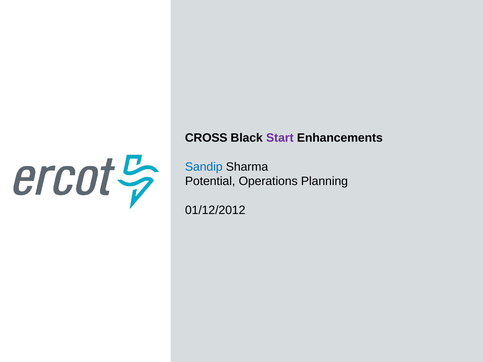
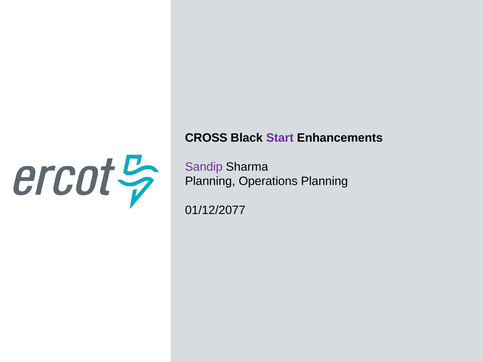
Sandip colour: blue -> purple (204, 167)
Potential: Potential -> Planning (210, 181)
01/12/2012: 01/12/2012 -> 01/12/2077 (215, 210)
